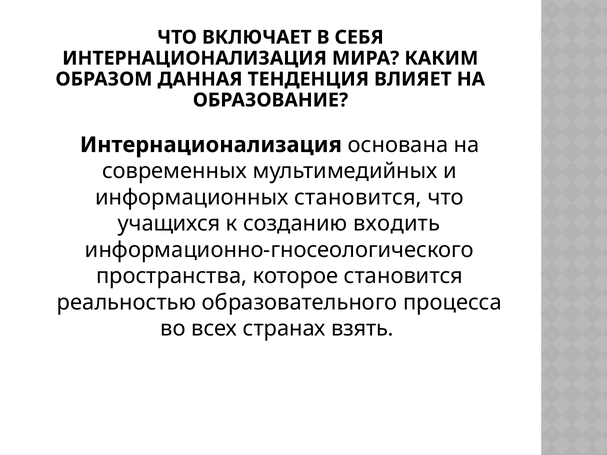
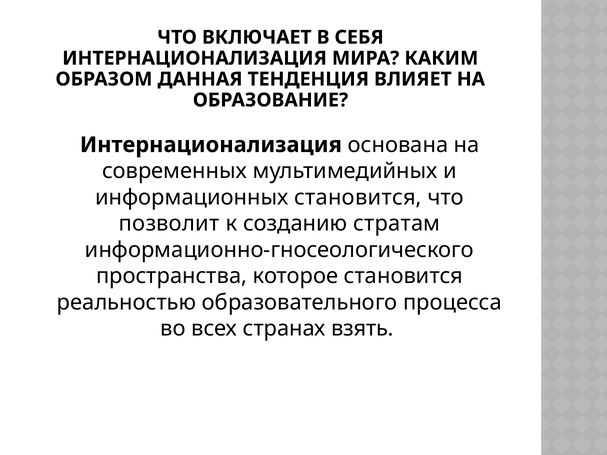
учащихся: учащихся -> позволит (169, 224)
входить: входить -> стратам (397, 224)
